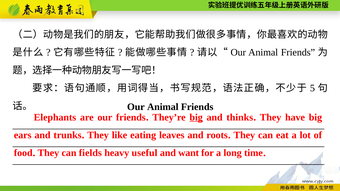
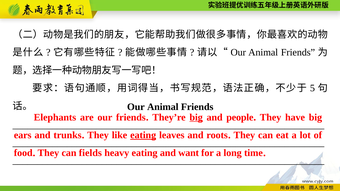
thinks: thinks -> people (240, 117)
eating underline: none -> present (143, 135)
heavy useful: useful -> eating (145, 153)
